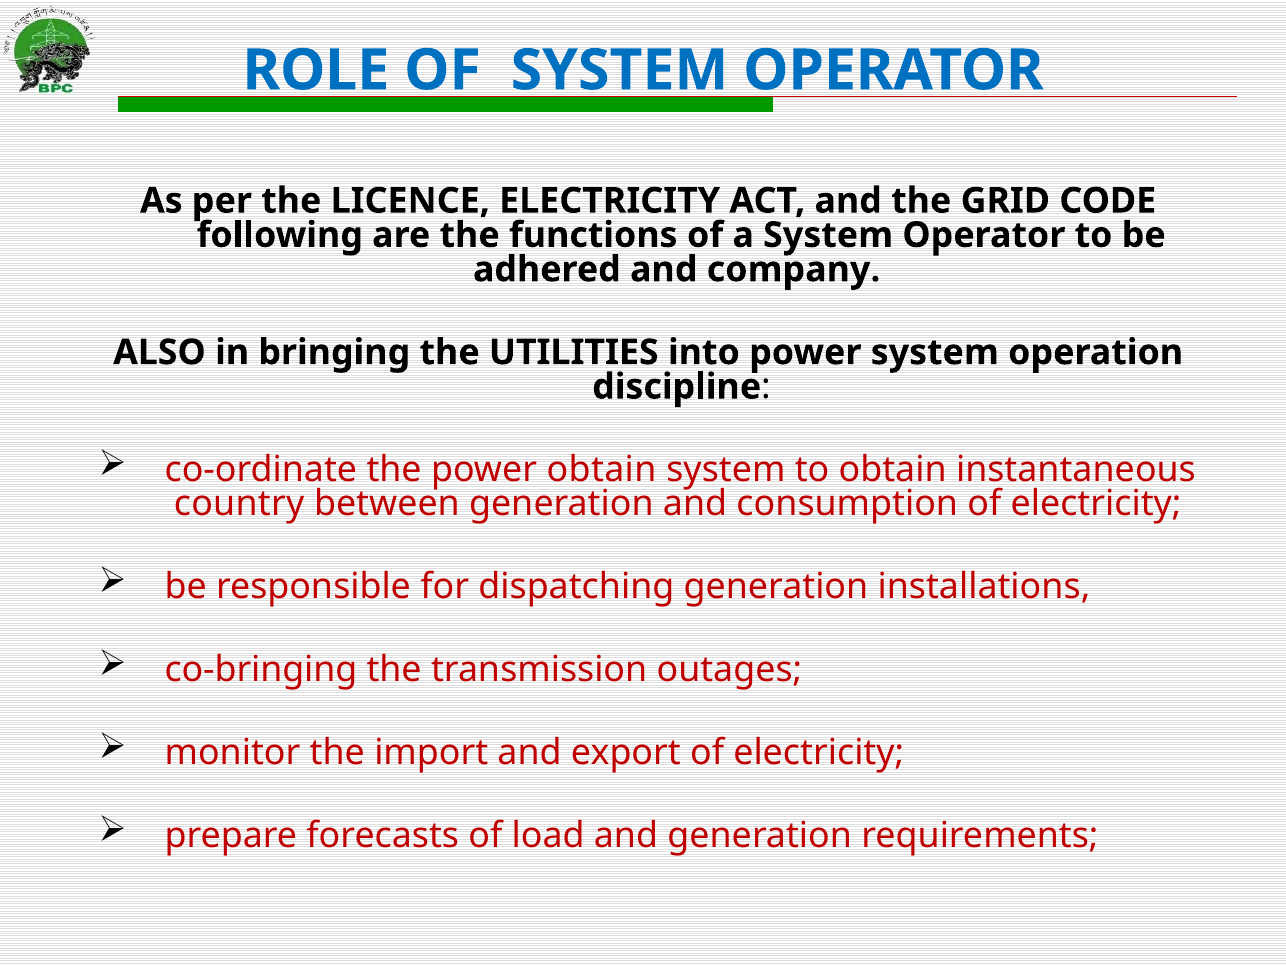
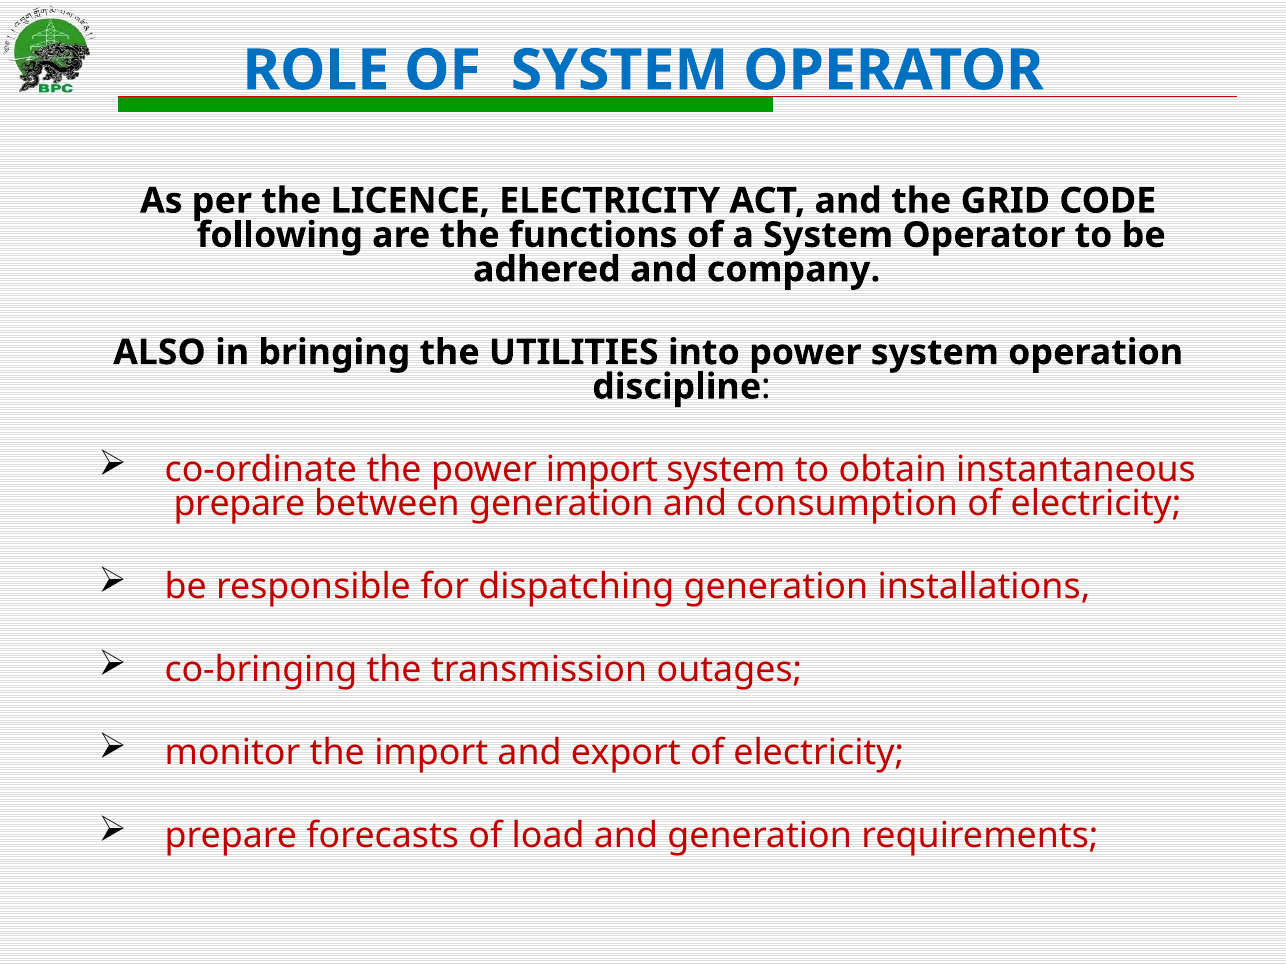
power obtain: obtain -> import (602, 469)
country: country -> prepare (239, 504)
